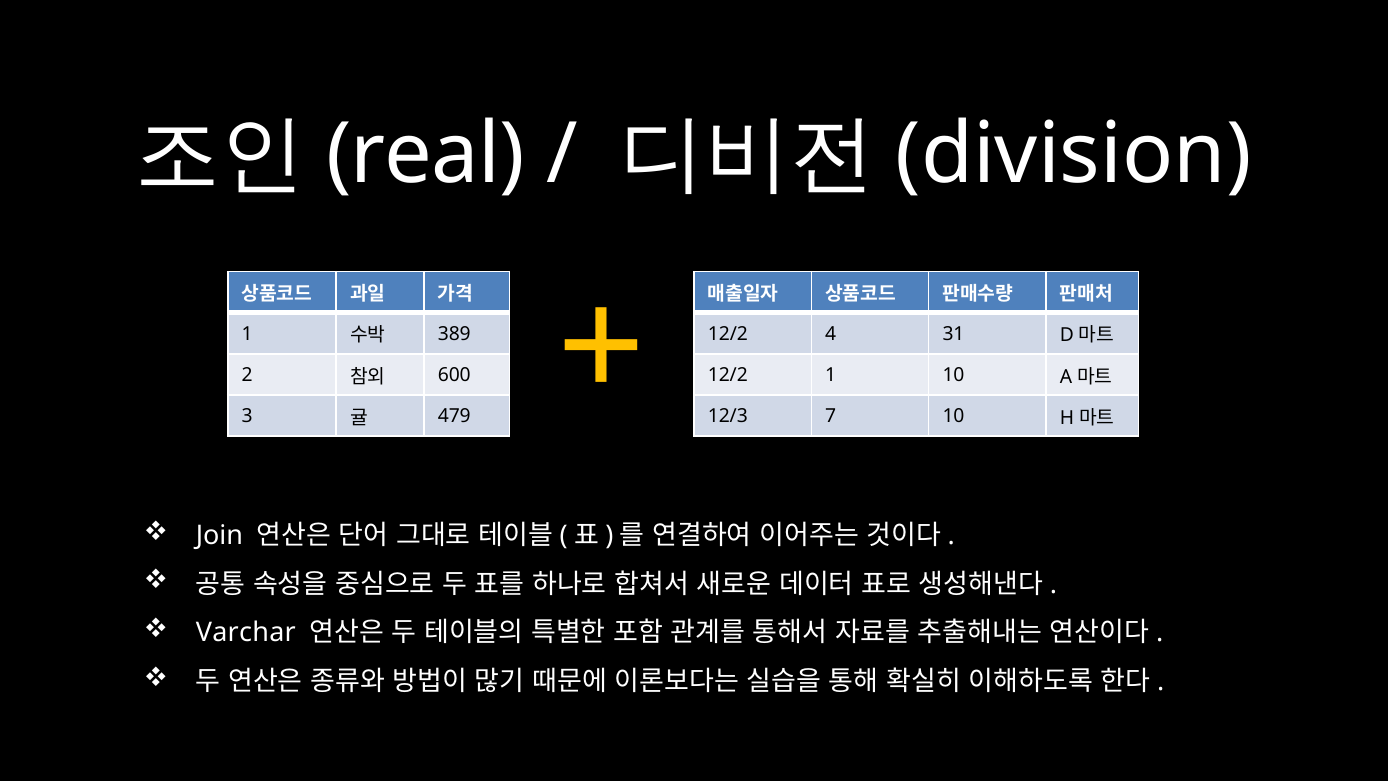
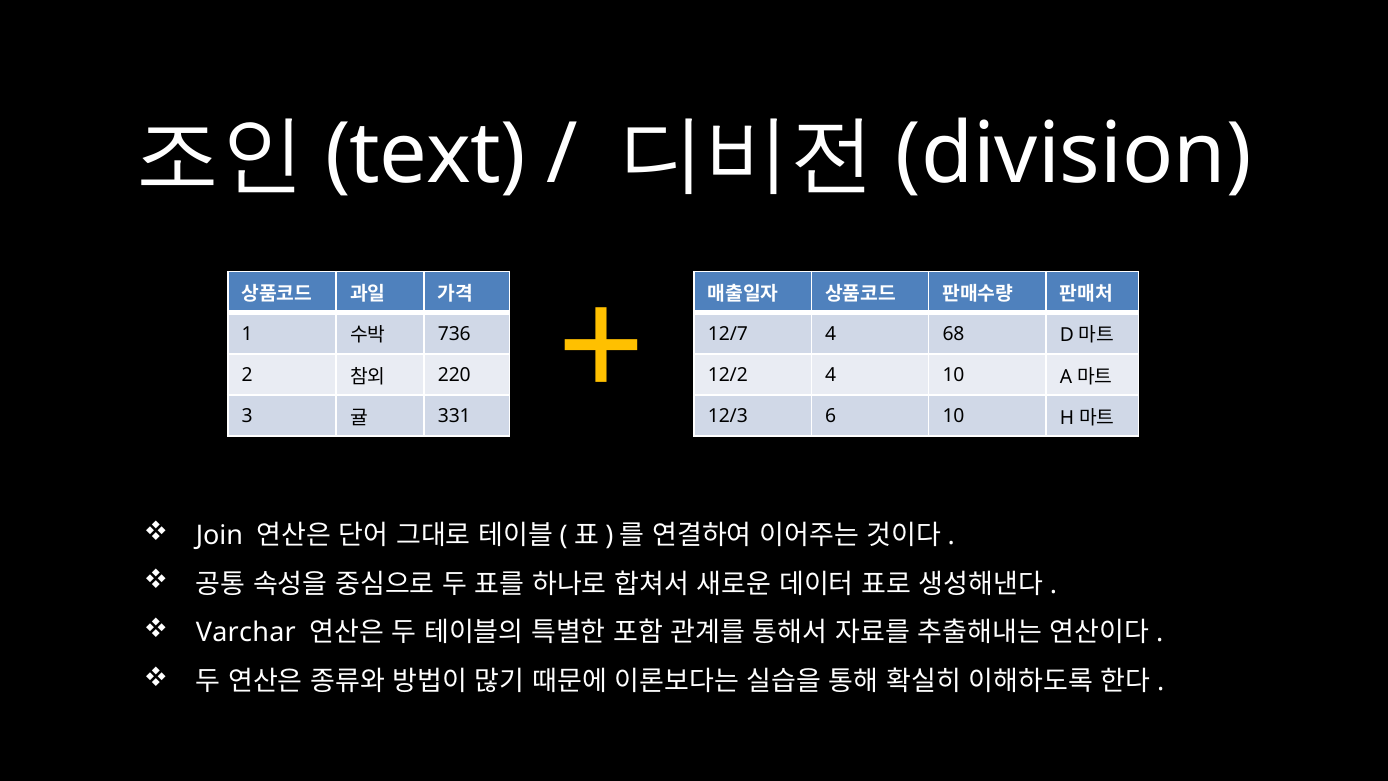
real: real -> text (426, 155)
389: 389 -> 736 (454, 334)
12/2: 12/2 -> 12/7 (728, 334)
31: 31 -> 68 (954, 334)
600: 600 -> 220 (454, 375)
12/2 1: 1 -> 4 (831, 375)
479: 479 -> 331 (454, 416)
7: 7 -> 6 (831, 416)
